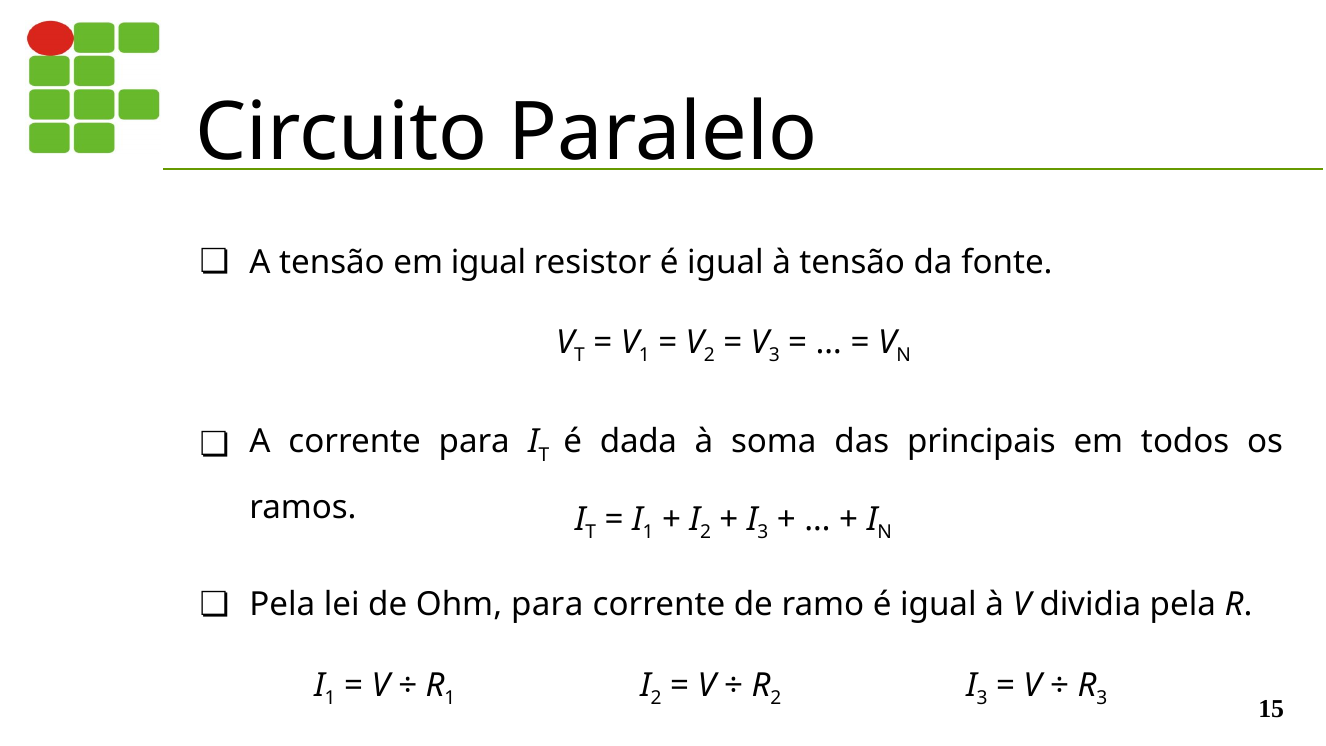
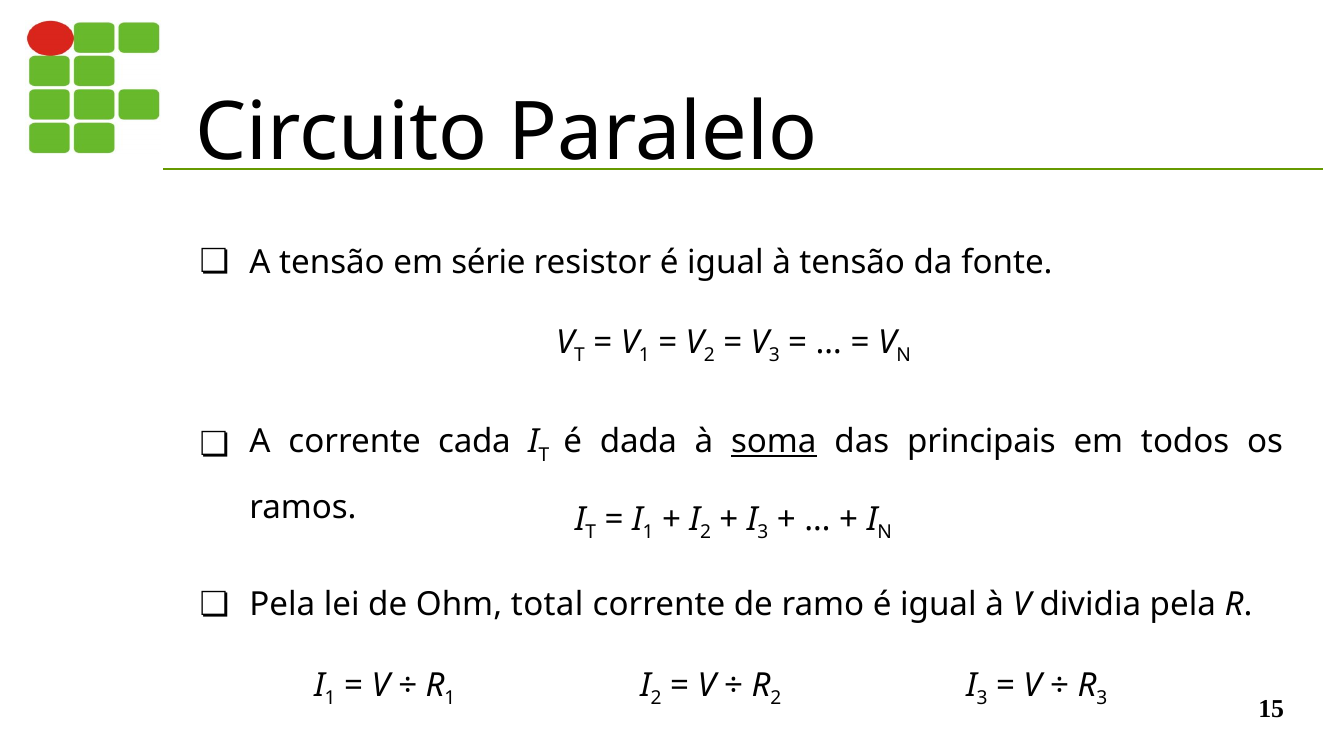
em igual: igual -> série (488, 262)
corrente para: para -> cada (474, 442)
soma underline: none -> present (774, 442)
Ohm para: para -> total (547, 605)
